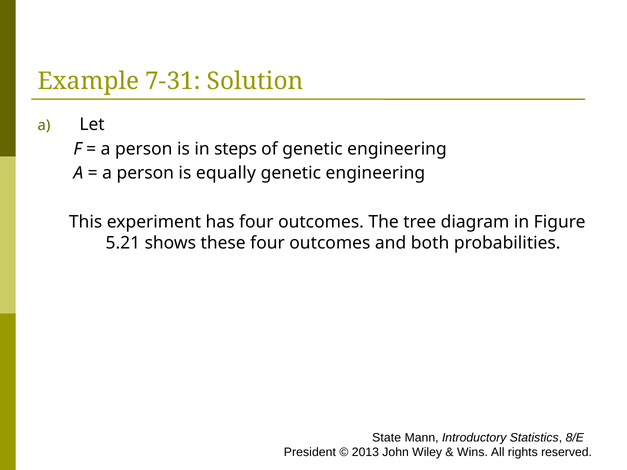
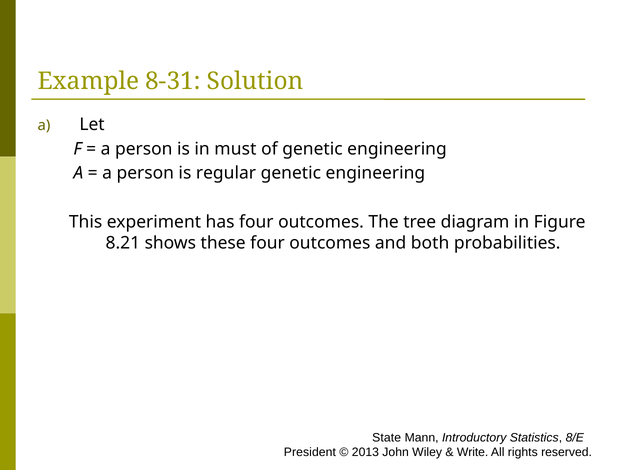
7-31: 7-31 -> 8-31 (173, 81)
steps: steps -> must (235, 149)
equally: equally -> regular (226, 173)
5.21: 5.21 -> 8.21 (123, 243)
Wins: Wins -> Write (473, 453)
